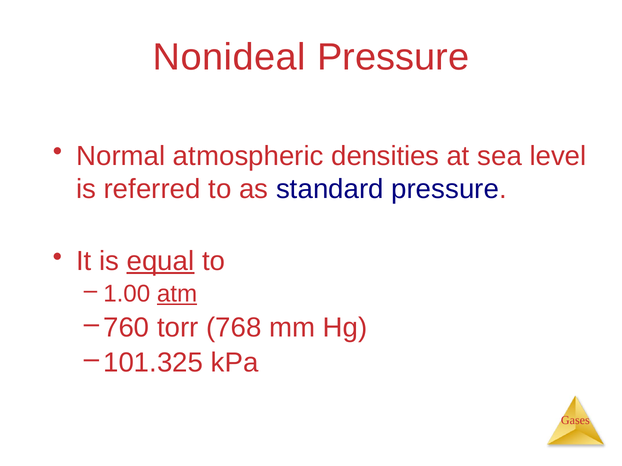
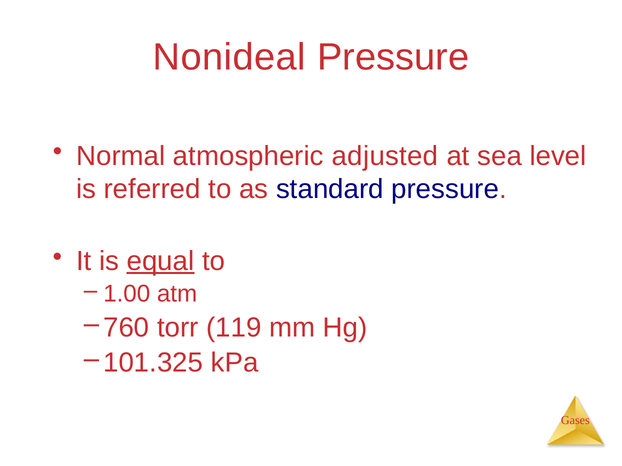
densities: densities -> adjusted (385, 156)
atm underline: present -> none (177, 294)
768: 768 -> 119 (234, 328)
